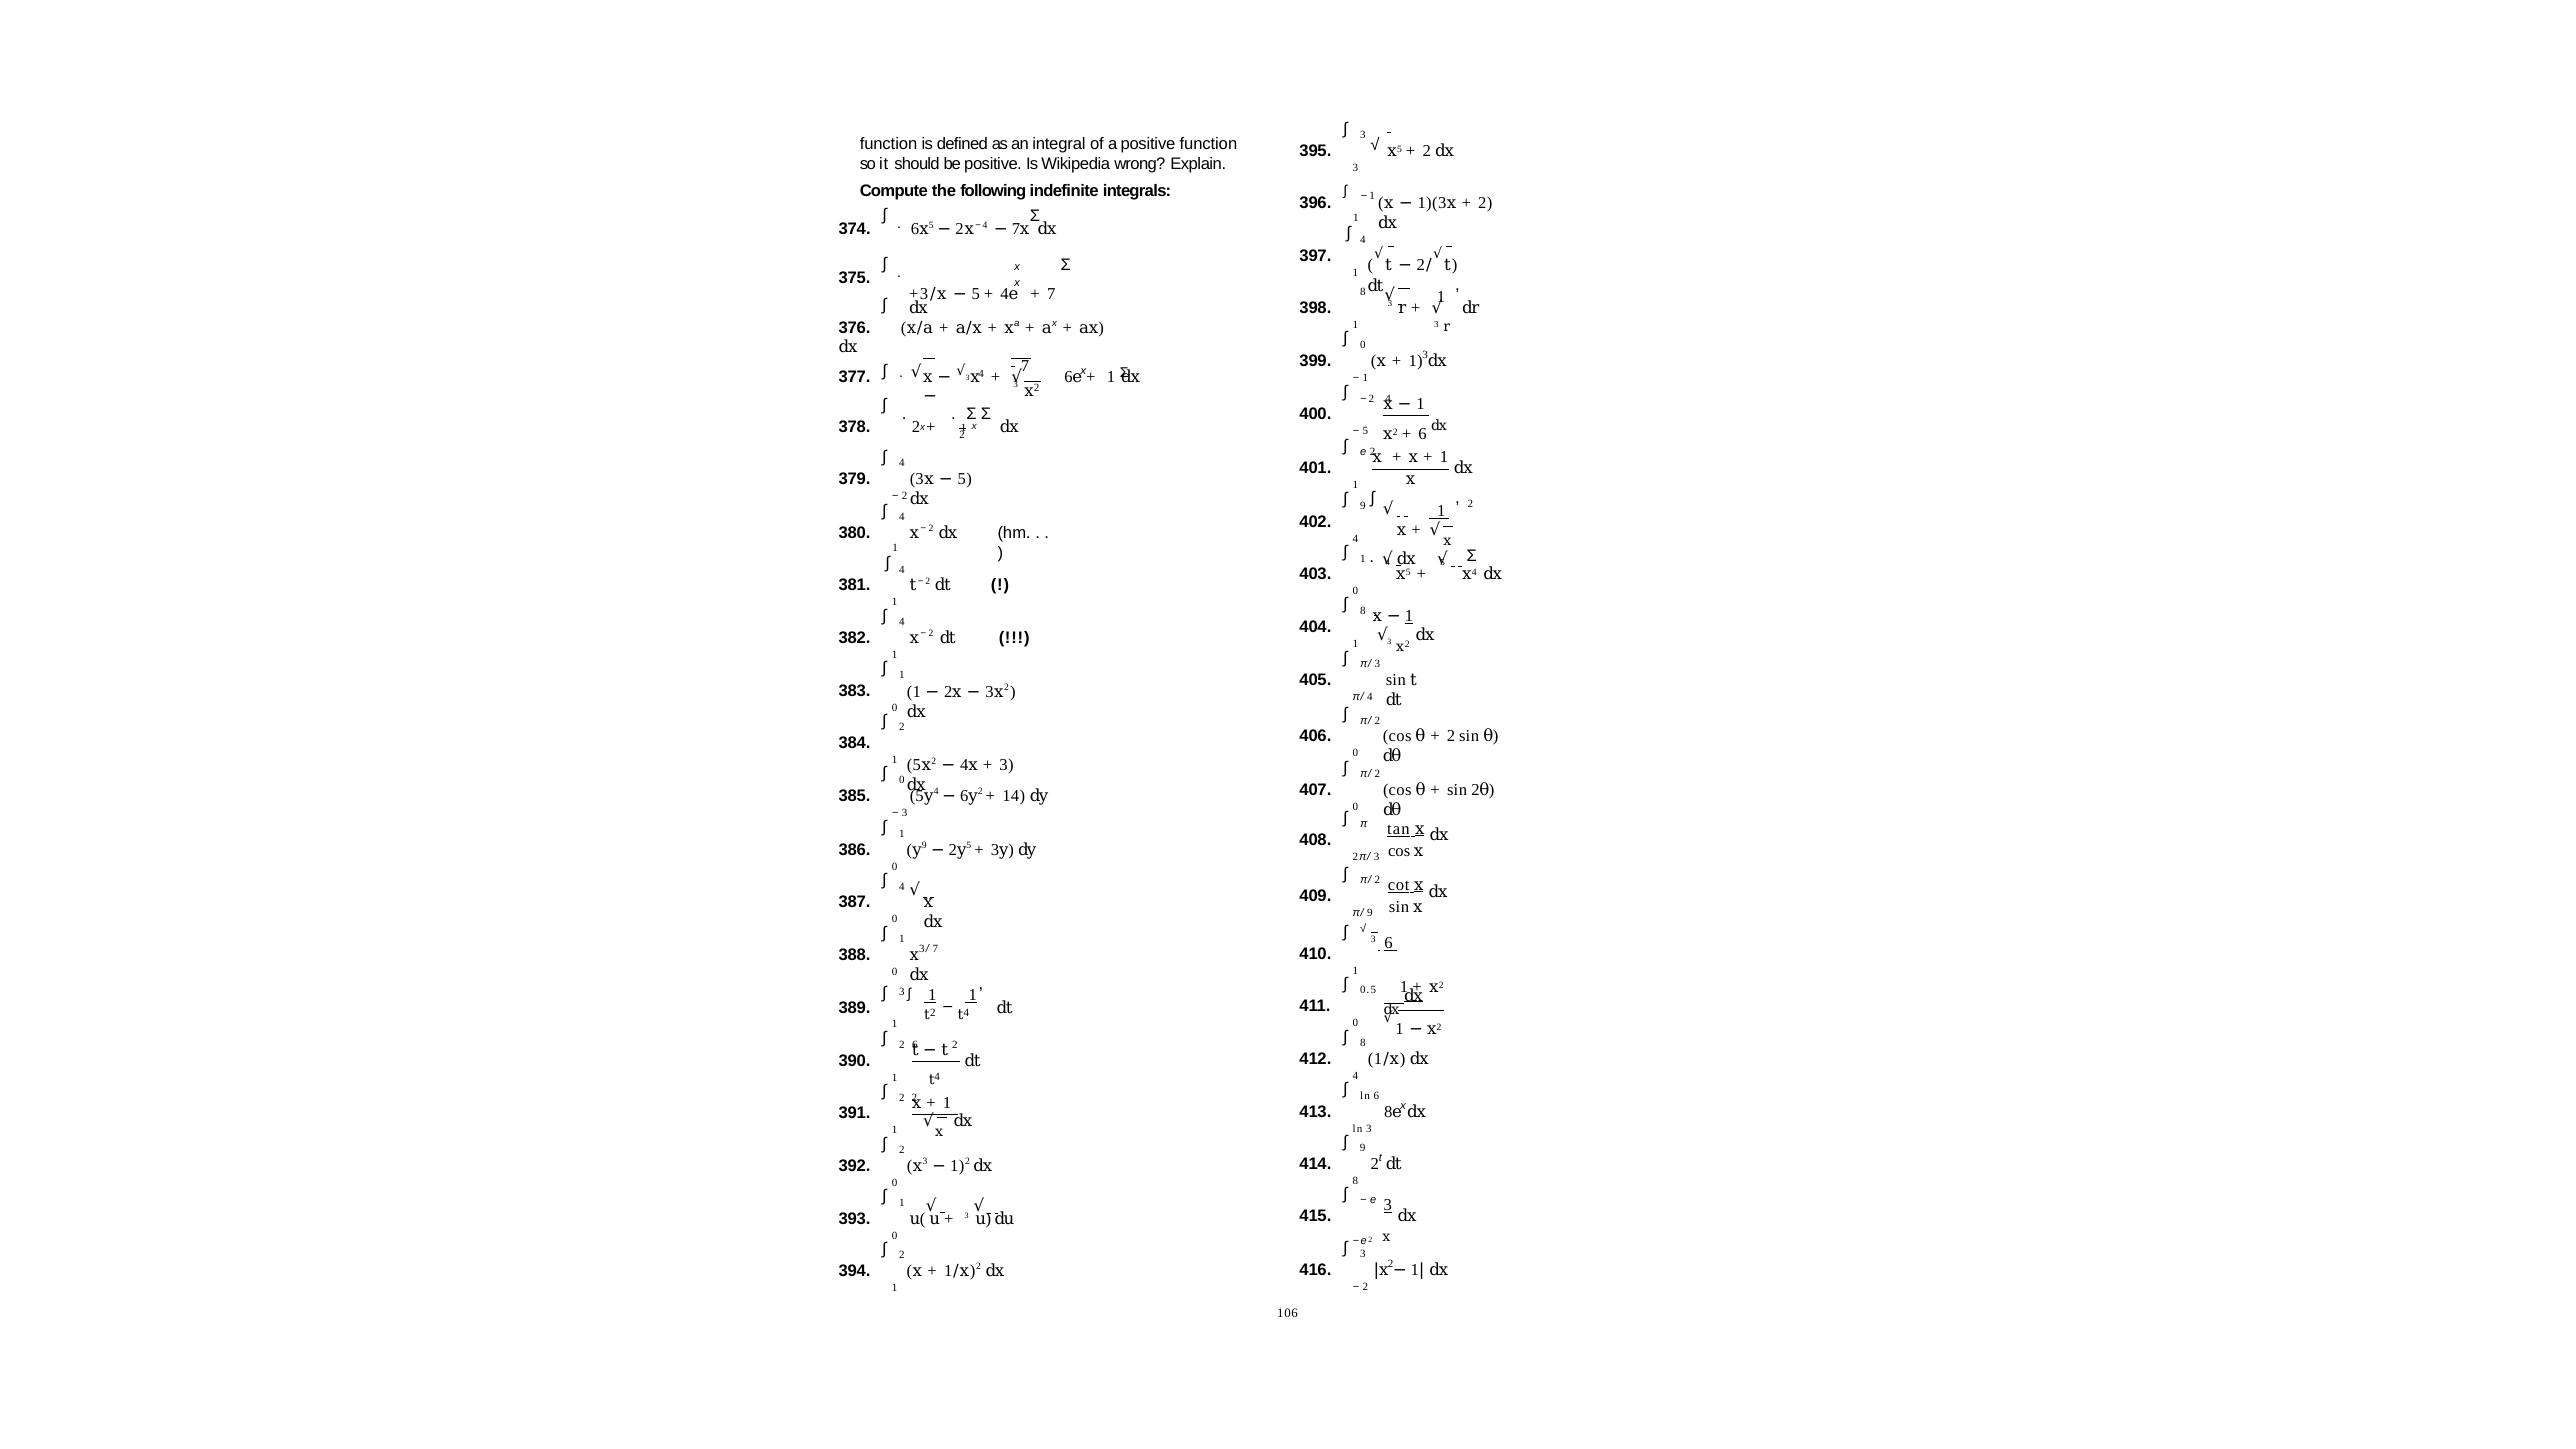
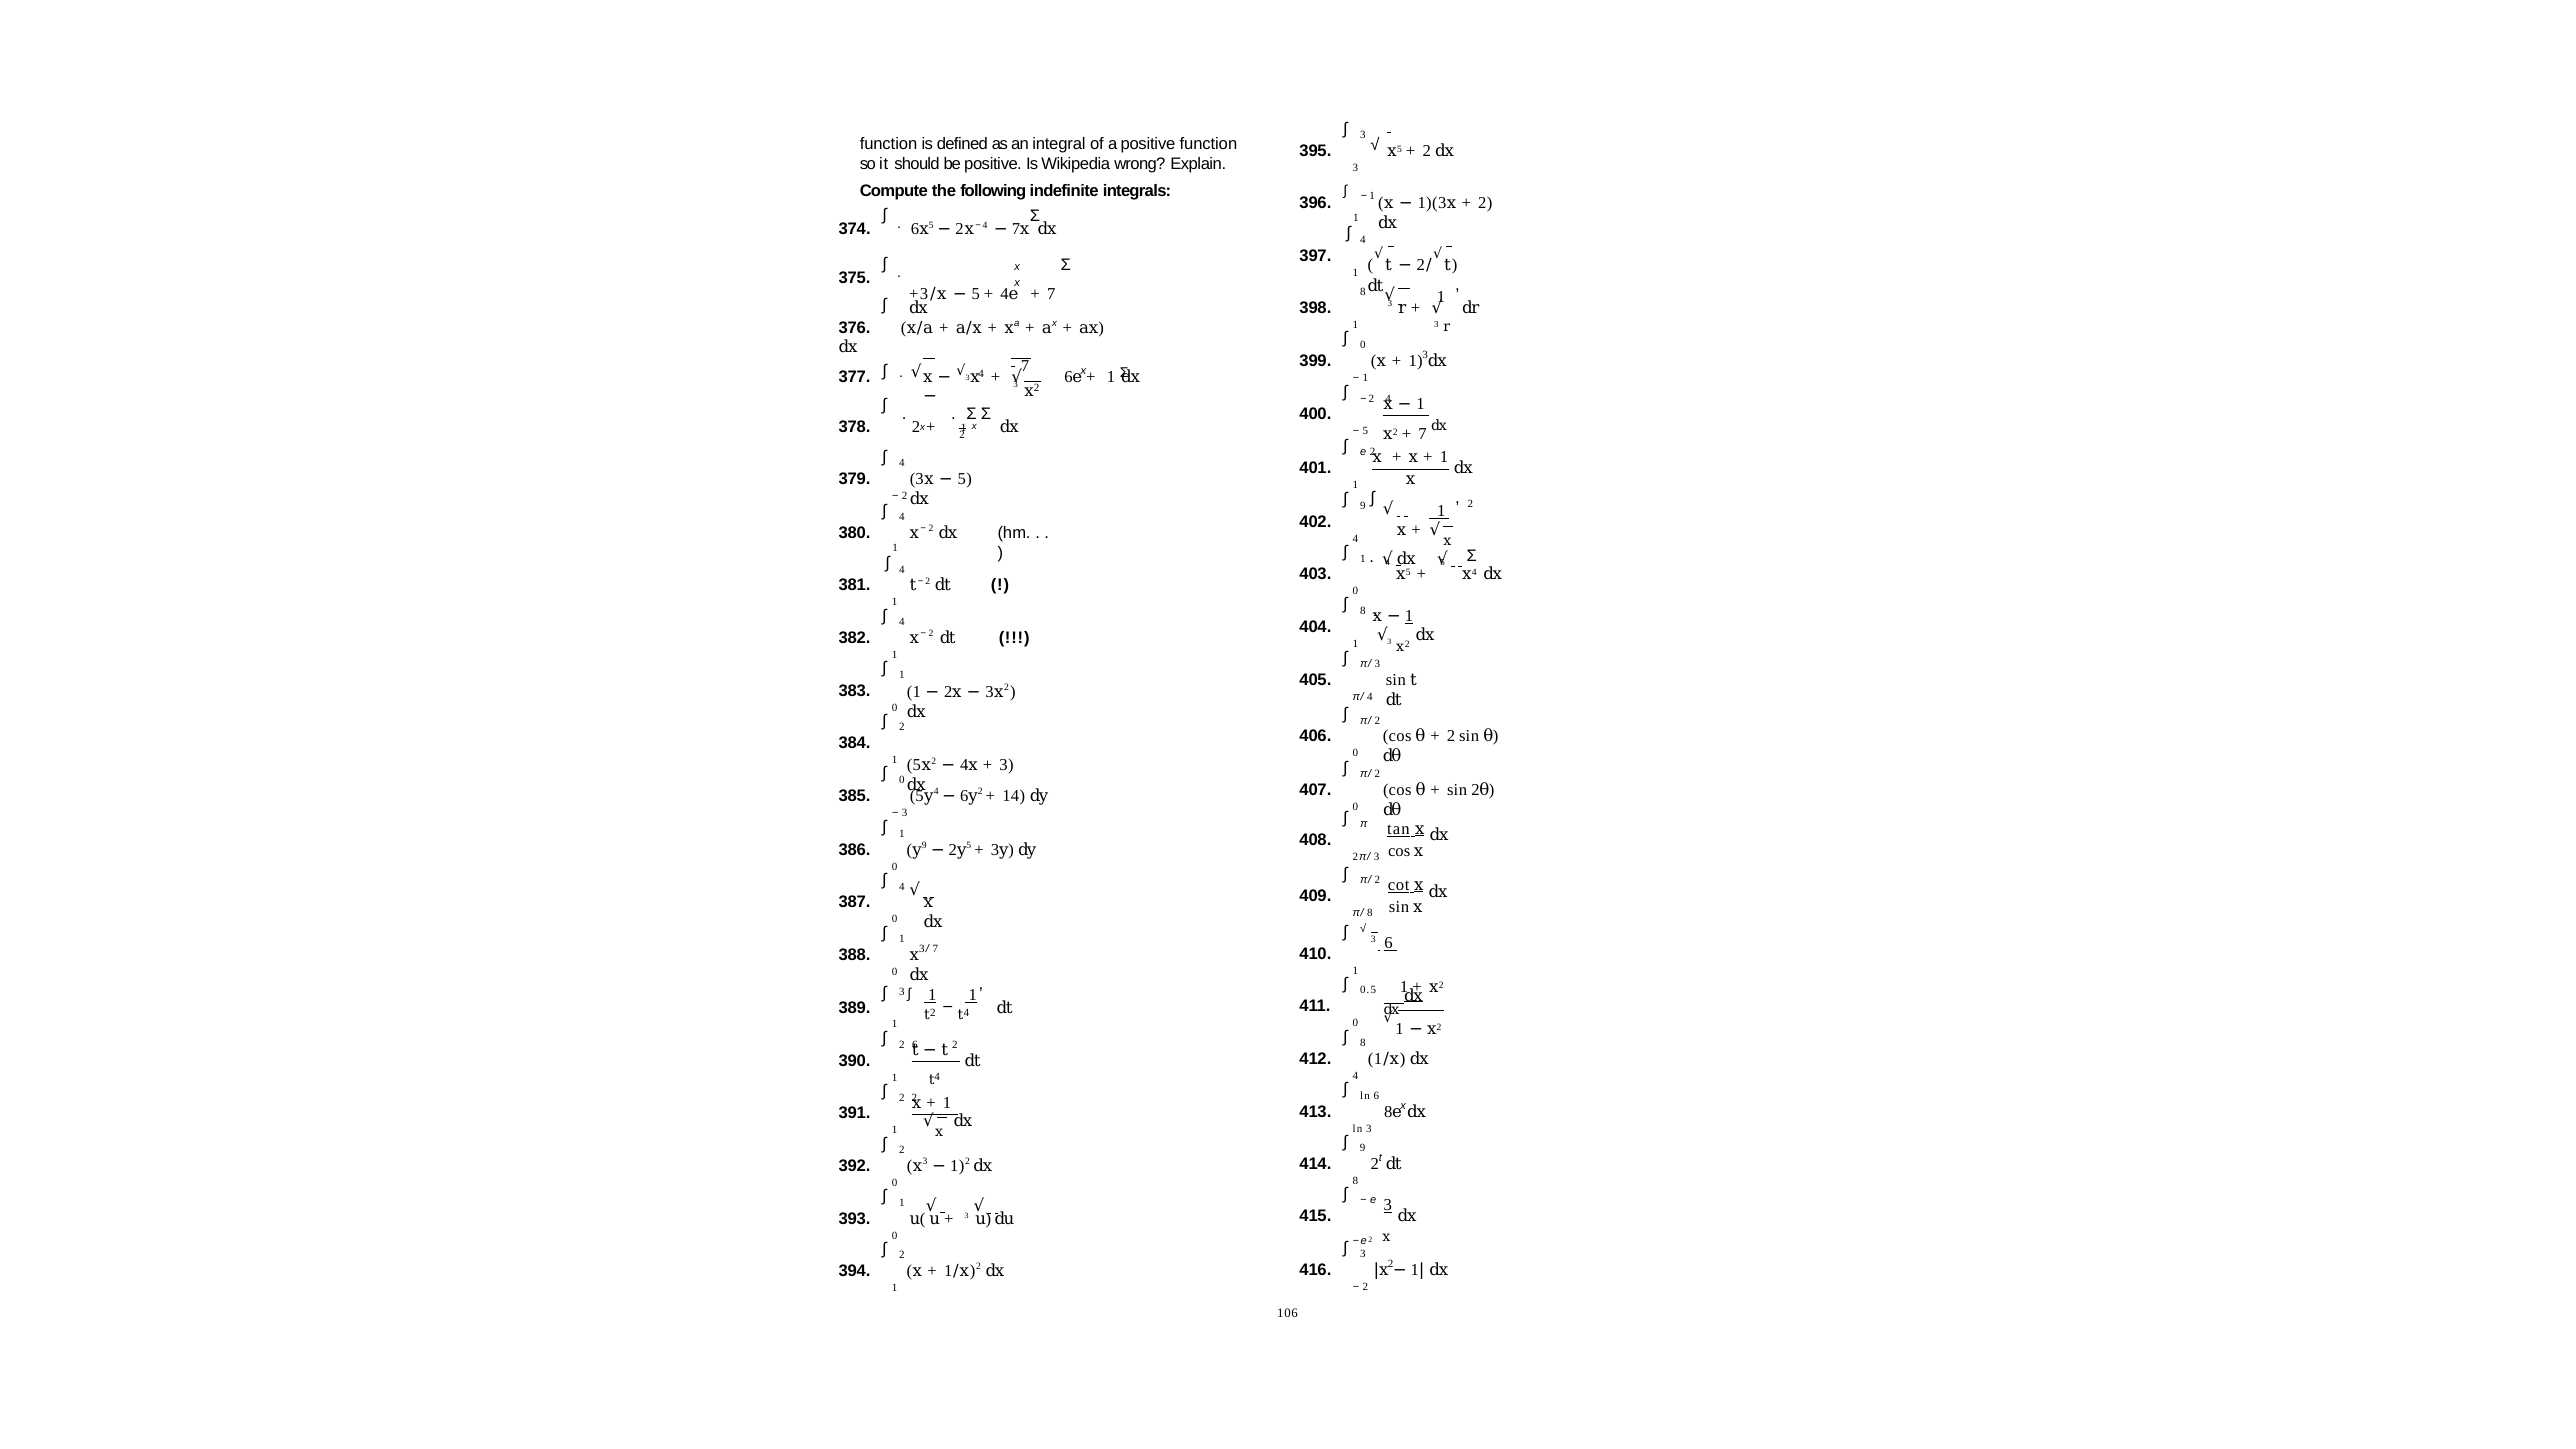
6: 6 -> 7 (1423, 434)
9: 9 -> 8 (1370, 913)
